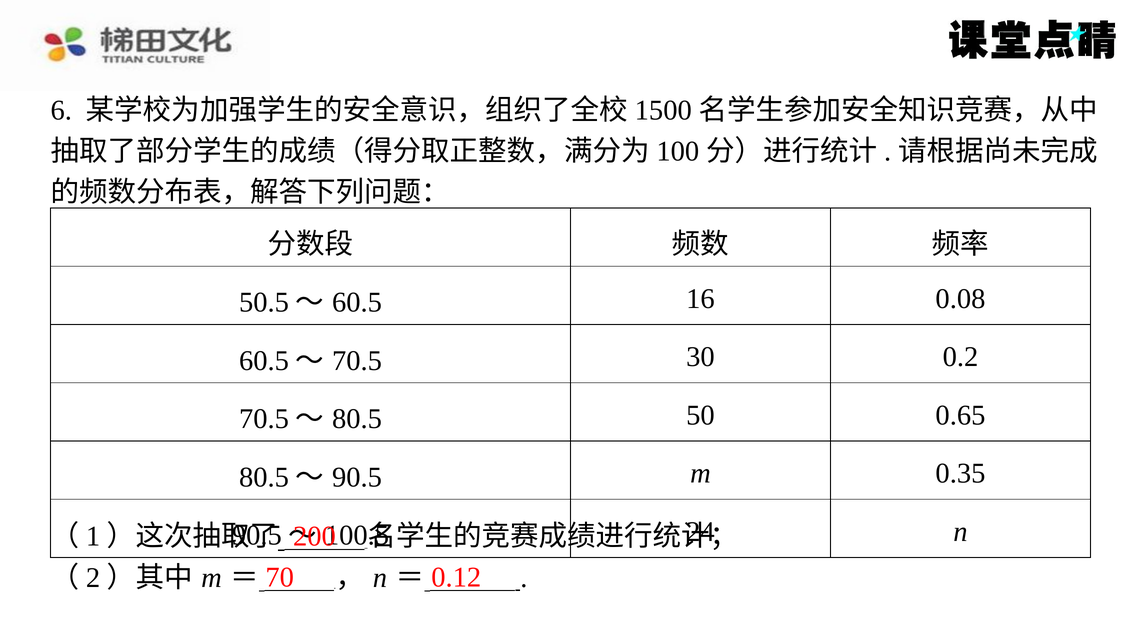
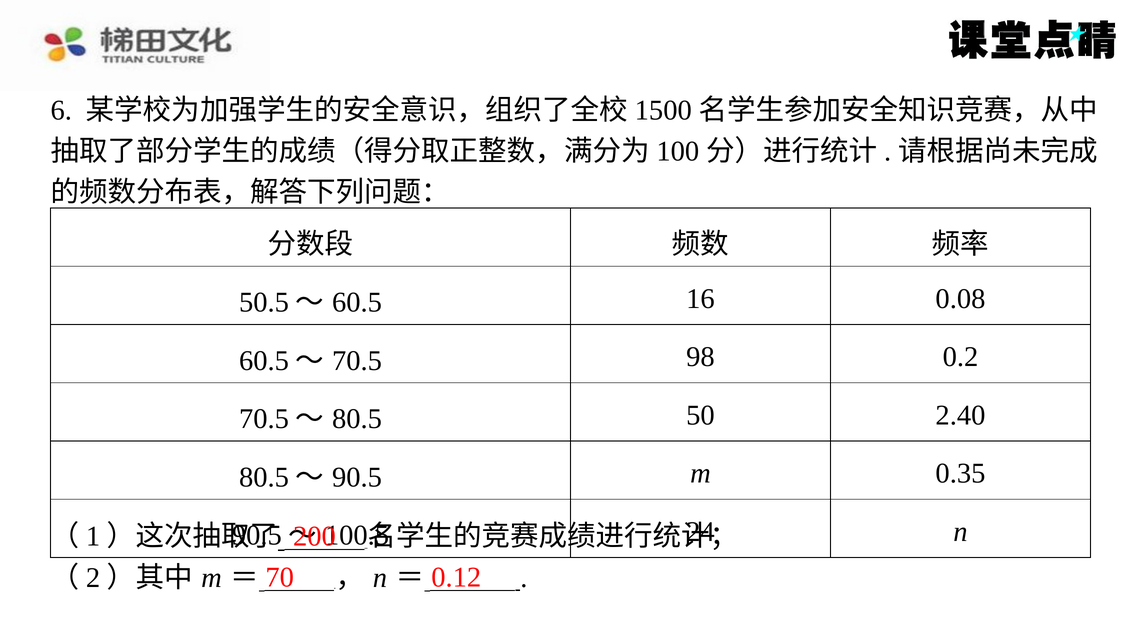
30: 30 -> 98 (700, 357)
0.65: 0.65 -> 2.40 (960, 415)
